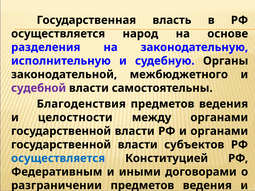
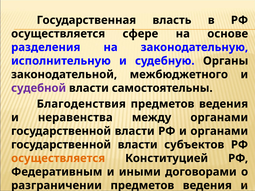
народ: народ -> сфере (140, 34)
целостности: целостности -> неравенства (75, 118)
осуществляется colour: blue -> orange (58, 158)
